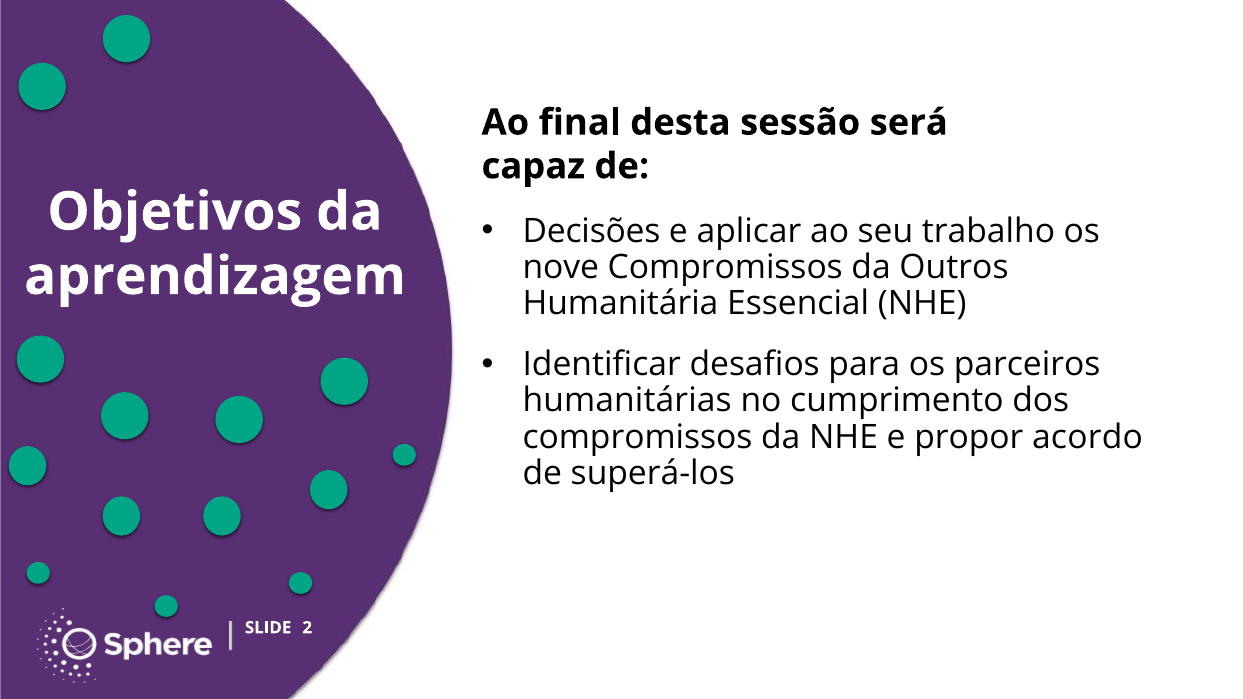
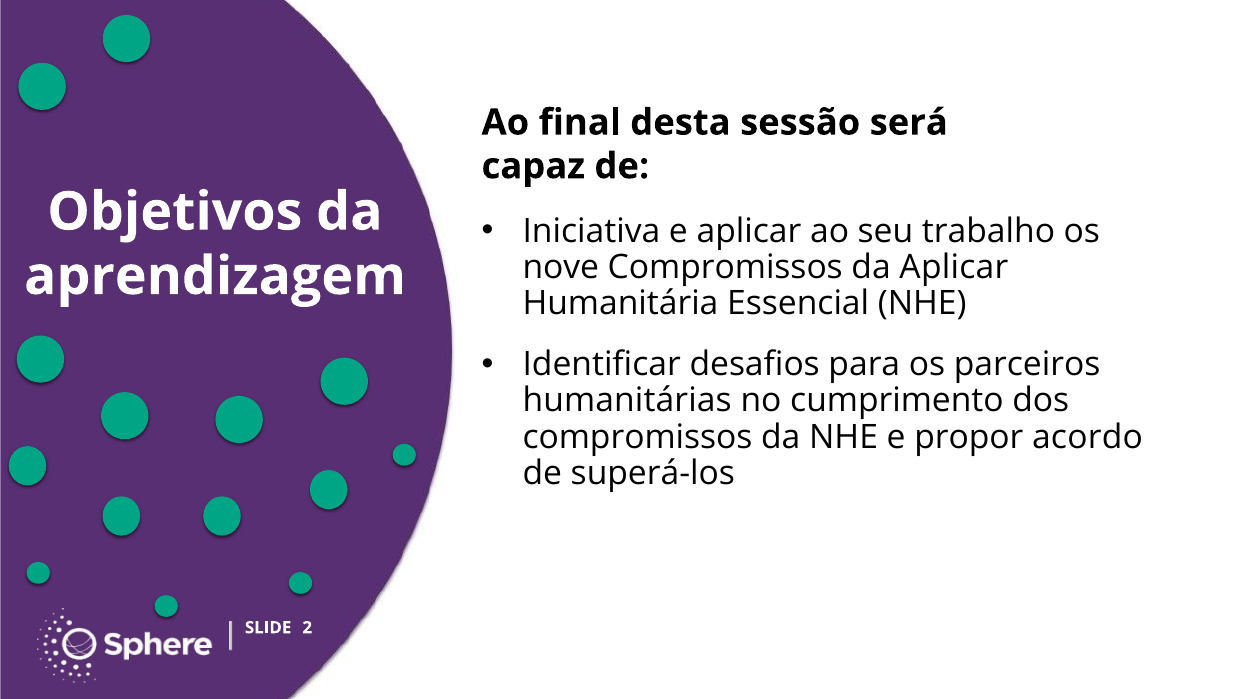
Decisões: Decisões -> Iniciativa (591, 231)
da Outros: Outros -> Aplicar (954, 267)
